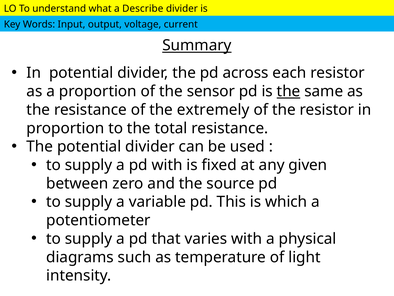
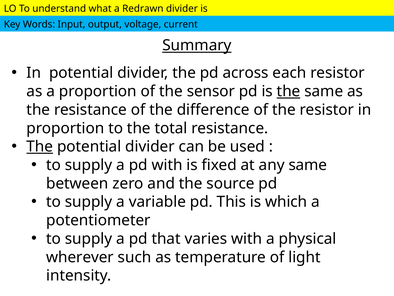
Describe: Describe -> Redrawn (143, 9)
extremely: extremely -> difference (213, 110)
The underline: none -> present (40, 146)
any given: given -> same (308, 165)
diagrams: diagrams -> wherever (80, 257)
